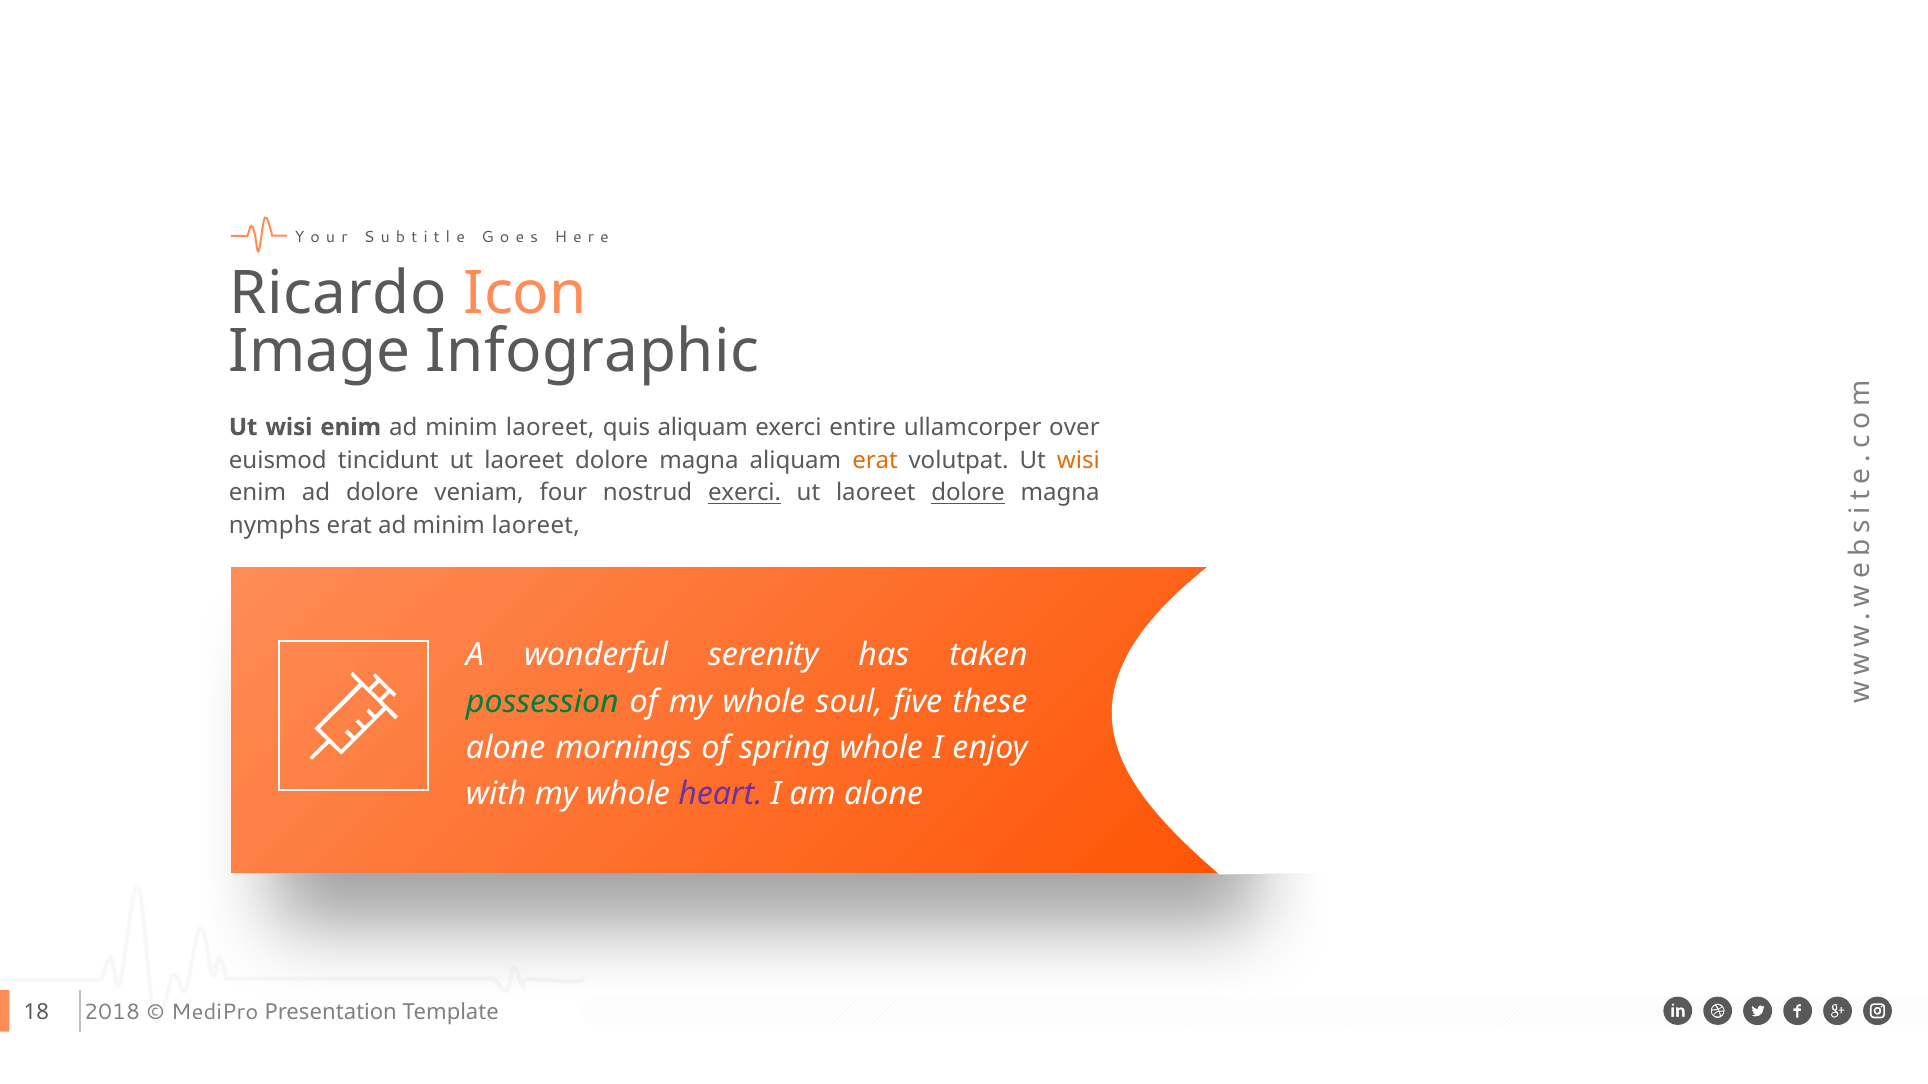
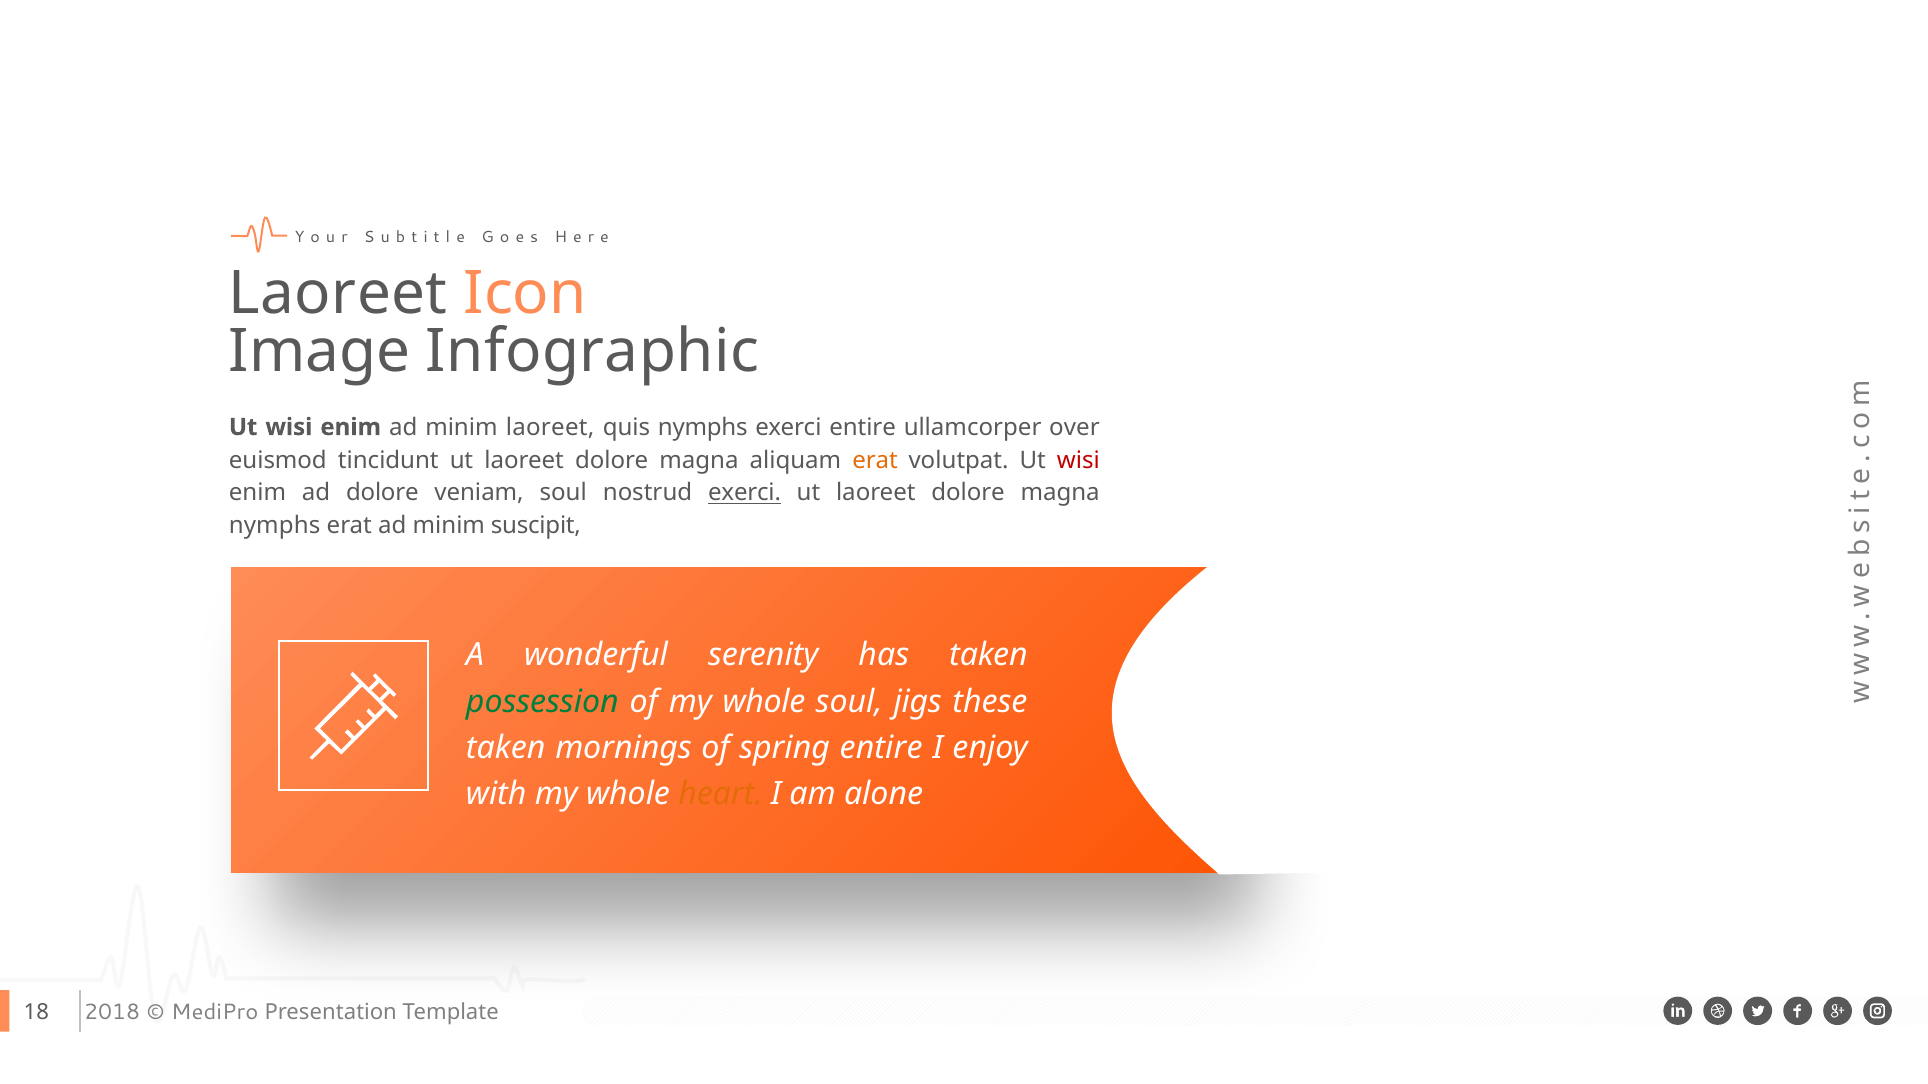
Ricardo: Ricardo -> Laoreet (338, 294)
quis aliquam: aliquam -> nymphs (703, 427)
wisi colour: orange -> red (1078, 460)
veniam four: four -> soul (563, 493)
dolore underline: present -> none (968, 493)
erat ad minim laoreet: laoreet -> suscipit (536, 526)
five: five -> jigs (918, 702)
alone: alone -> taken (506, 748)
spring whole: whole -> entire (881, 748)
heart colour: purple -> orange (720, 794)
